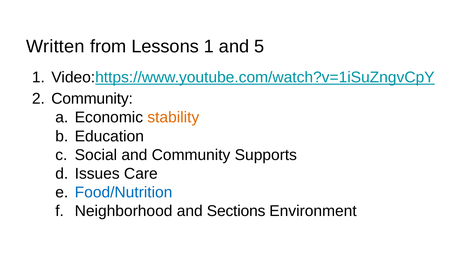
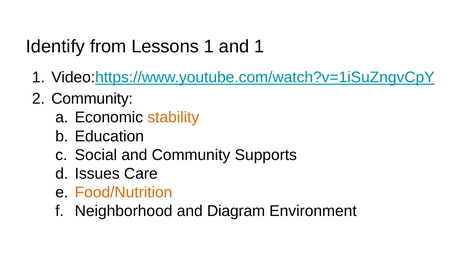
Written: Written -> Identify (55, 46)
and 5: 5 -> 1 (259, 46)
Food/Nutrition colour: blue -> orange (124, 192)
Sections: Sections -> Diagram (236, 211)
